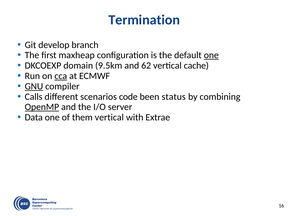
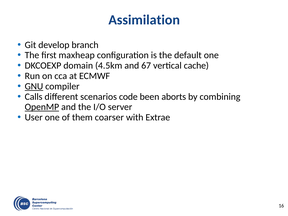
Termination: Termination -> Assimilation (144, 20)
one underline: present -> none (211, 55)
9.5km: 9.5km -> 4.5km (109, 66)
62: 62 -> 67 (146, 66)
cca underline: present -> none (61, 76)
status: status -> aborts (174, 97)
Data: Data -> User (34, 117)
them vertical: vertical -> coarser (109, 117)
